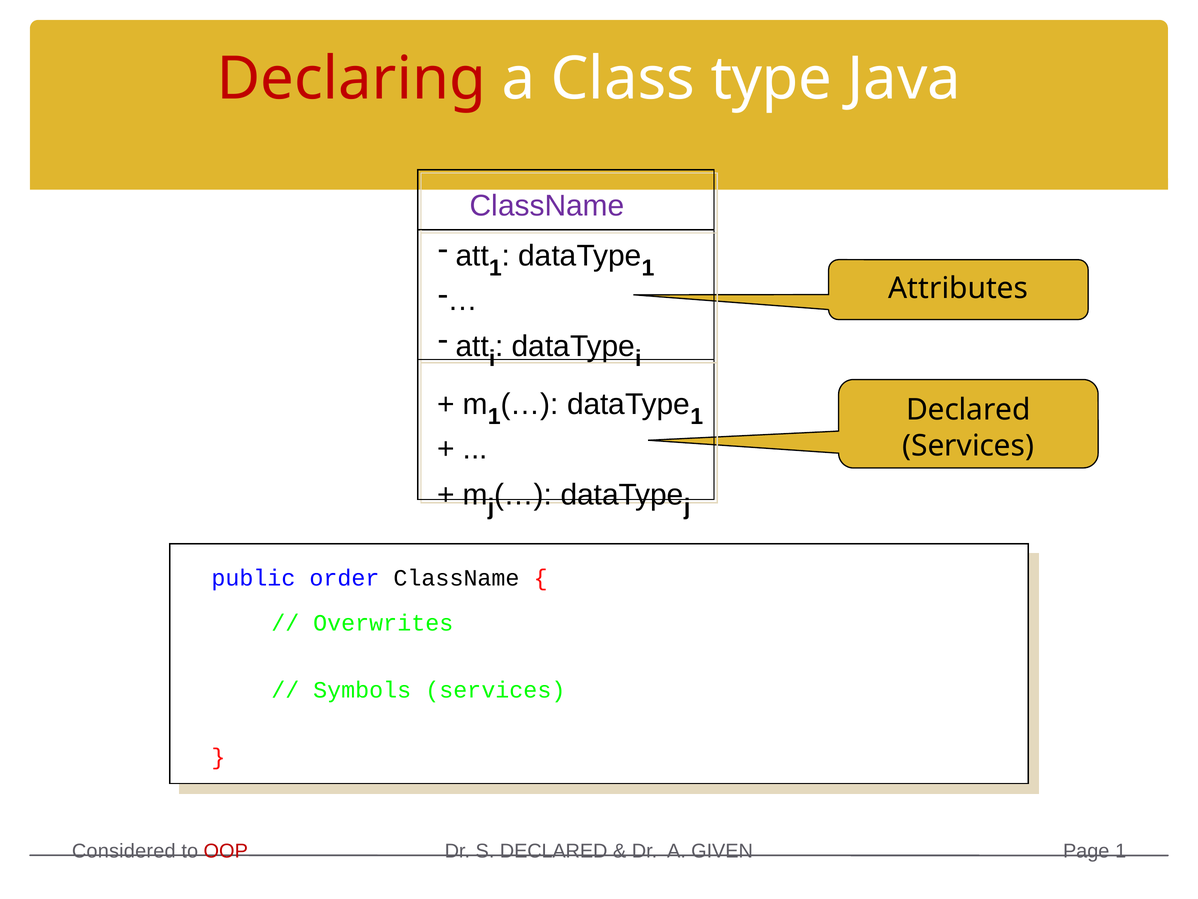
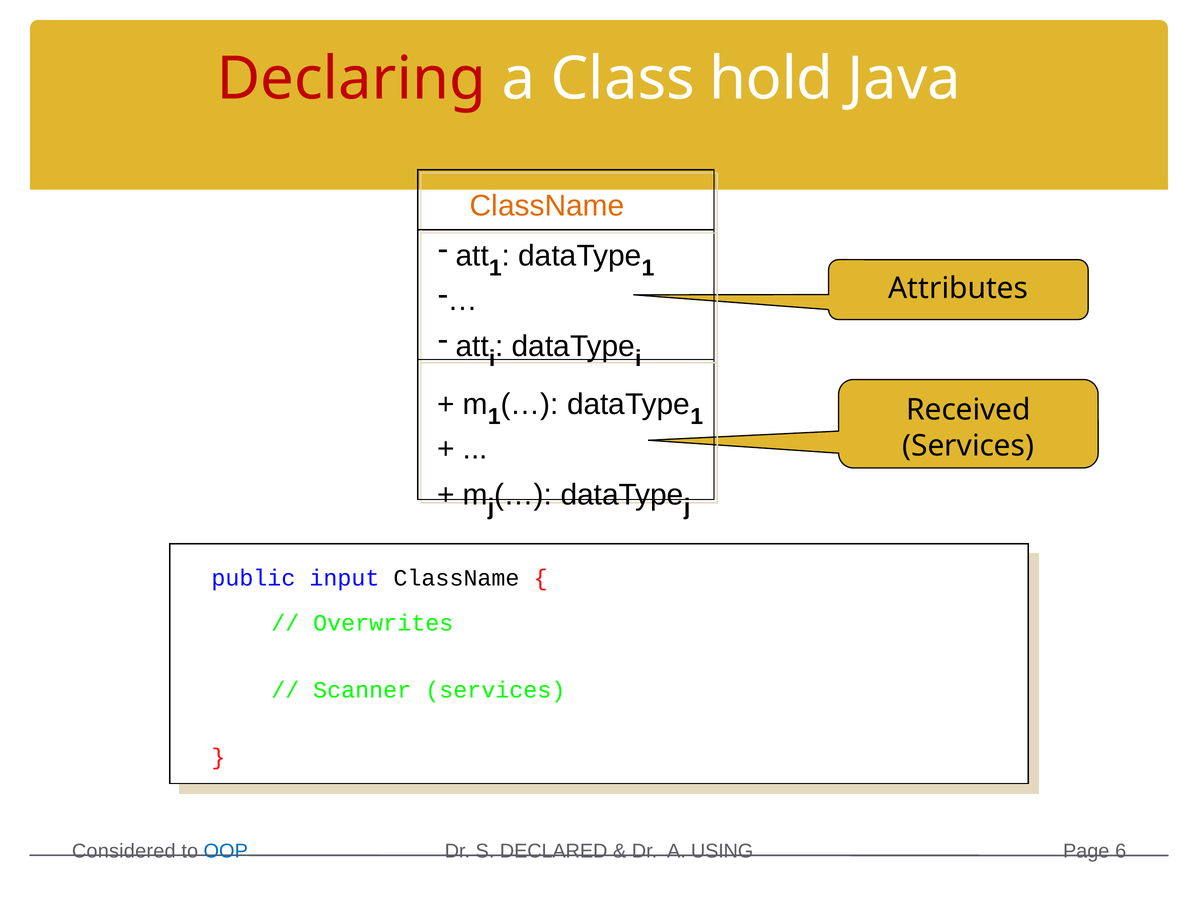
type: type -> hold (771, 79)
ClassName colour: purple -> orange (547, 206)
Declared: Declared -> Received (968, 410)
order: order -> input (344, 578)
Symbols: Symbols -> Scanner (362, 690)
OOP colour: red -> blue (226, 851)
GIVEN: GIVEN -> USING (722, 851)
Page 1: 1 -> 6 (1121, 851)
